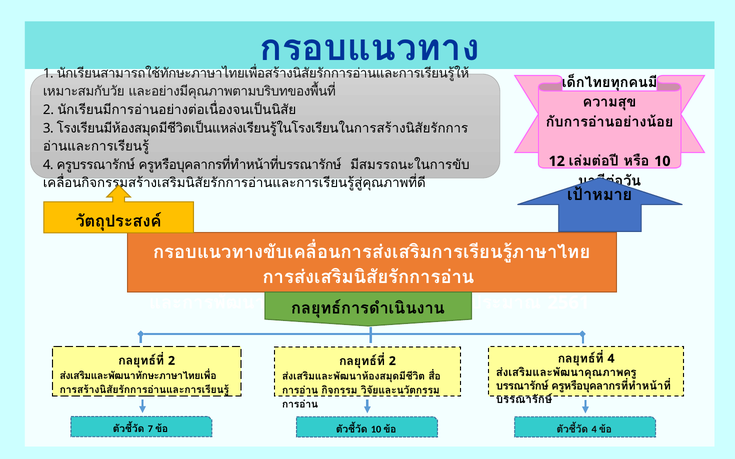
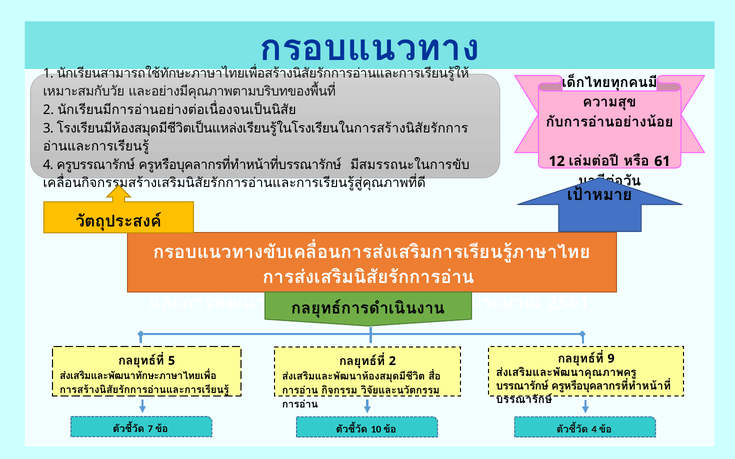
10: 10 -> 61 (662, 161)
4: 4 -> 9 (611, 359)
2: 2 -> 5 (172, 361)
